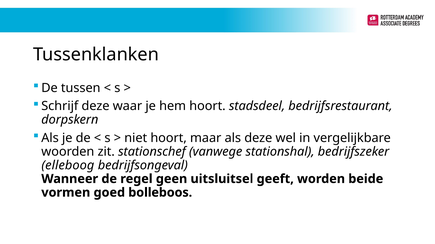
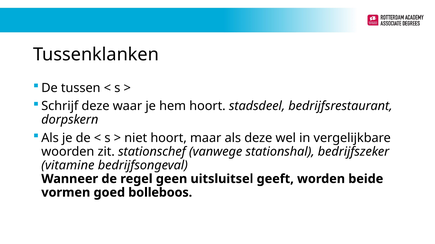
elleboog: elleboog -> vitamine (68, 166)
